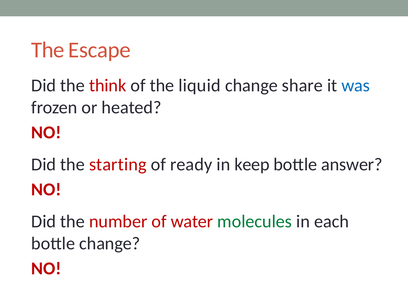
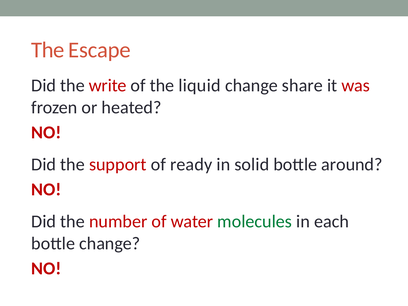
think: think -> write (108, 86)
was colour: blue -> red (356, 86)
starting: starting -> support (118, 164)
keep: keep -> solid (252, 164)
answer: answer -> around (352, 164)
